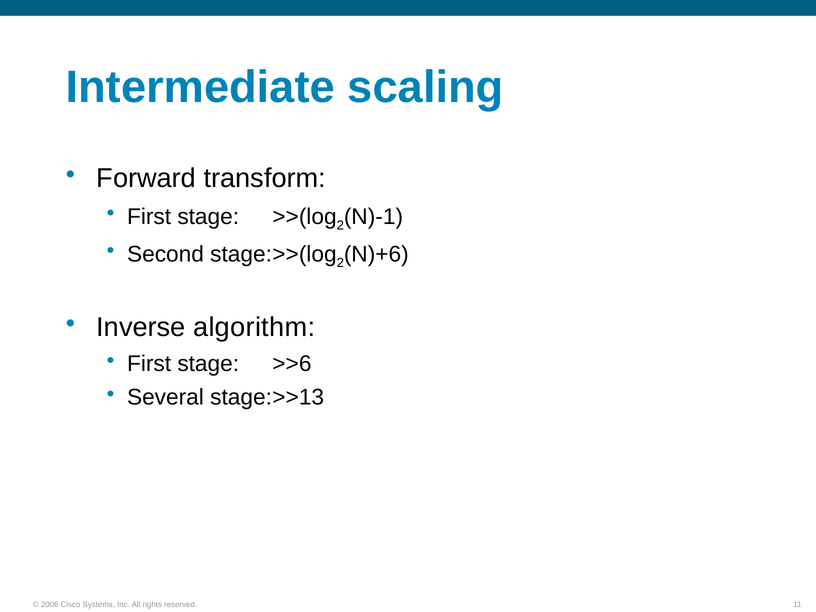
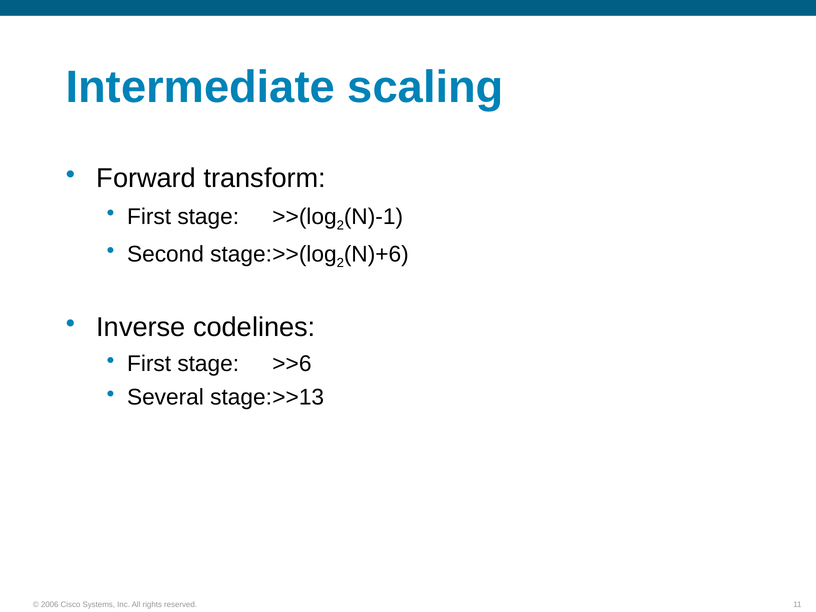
algorithm: algorithm -> codelines (254, 327)
